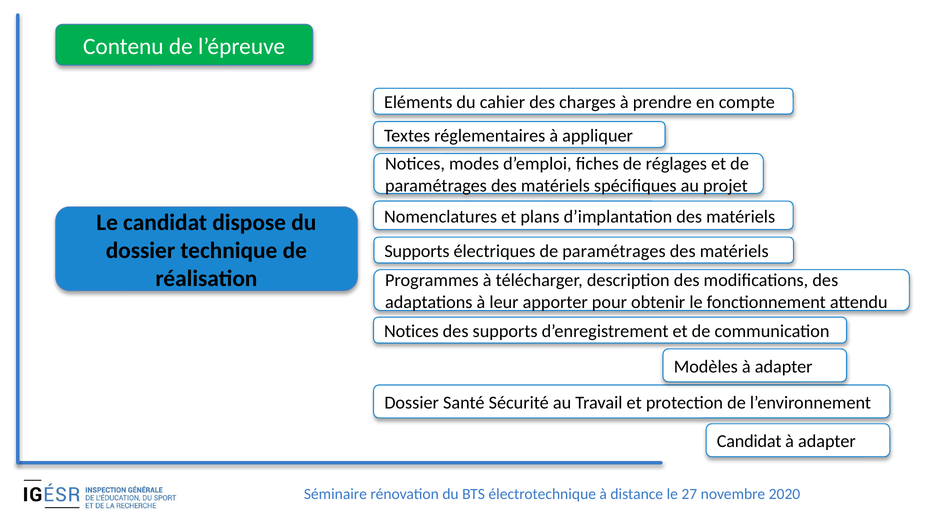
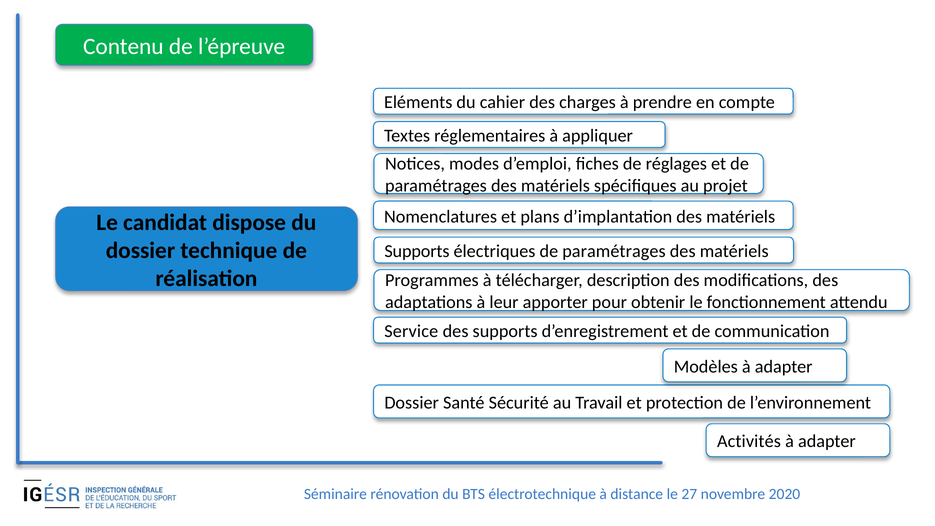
Notices: Notices -> Service (411, 331)
Candidat: Candidat -> Activités (749, 441)
